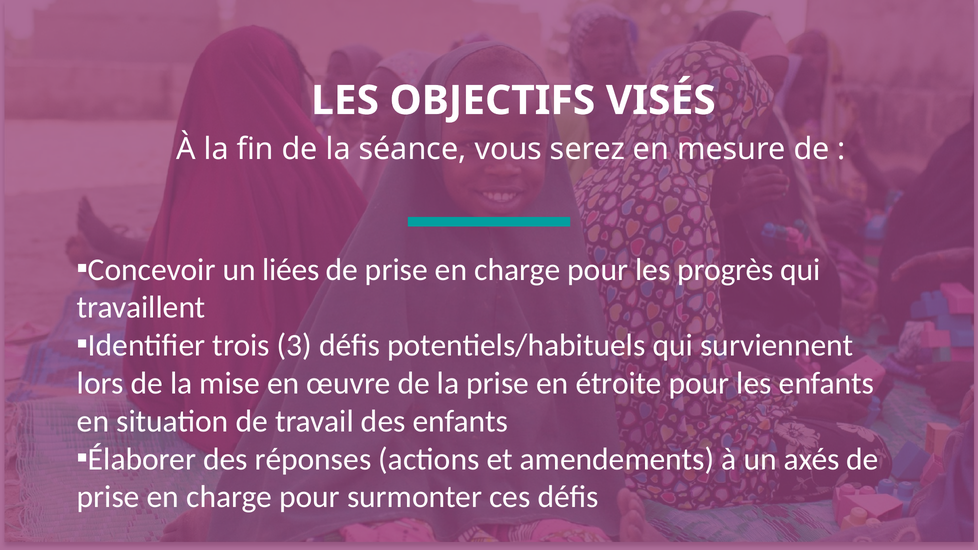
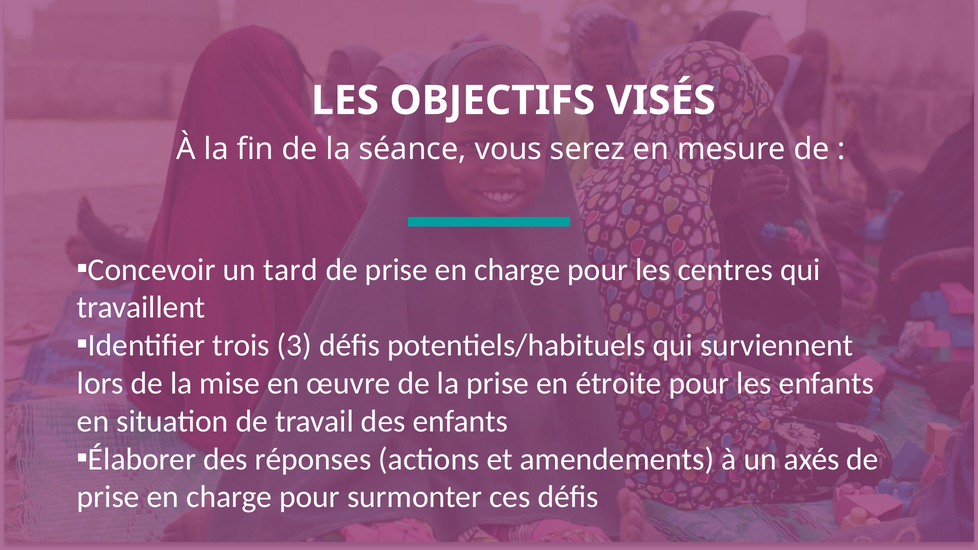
liées: liées -> tard (291, 270)
progrès: progrès -> centres (725, 270)
